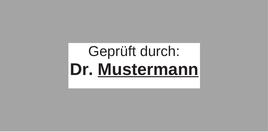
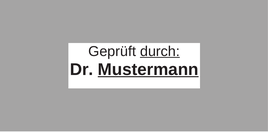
durch underline: none -> present (160, 51)
